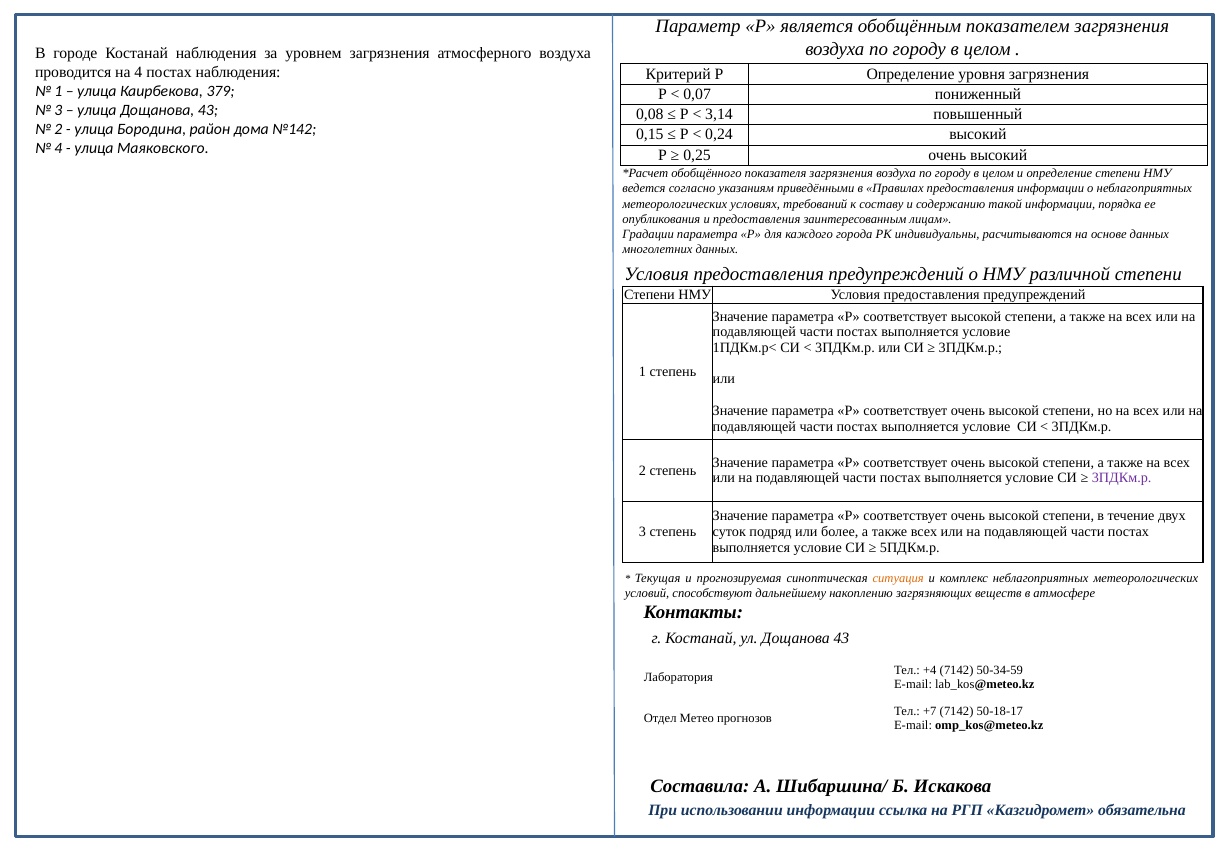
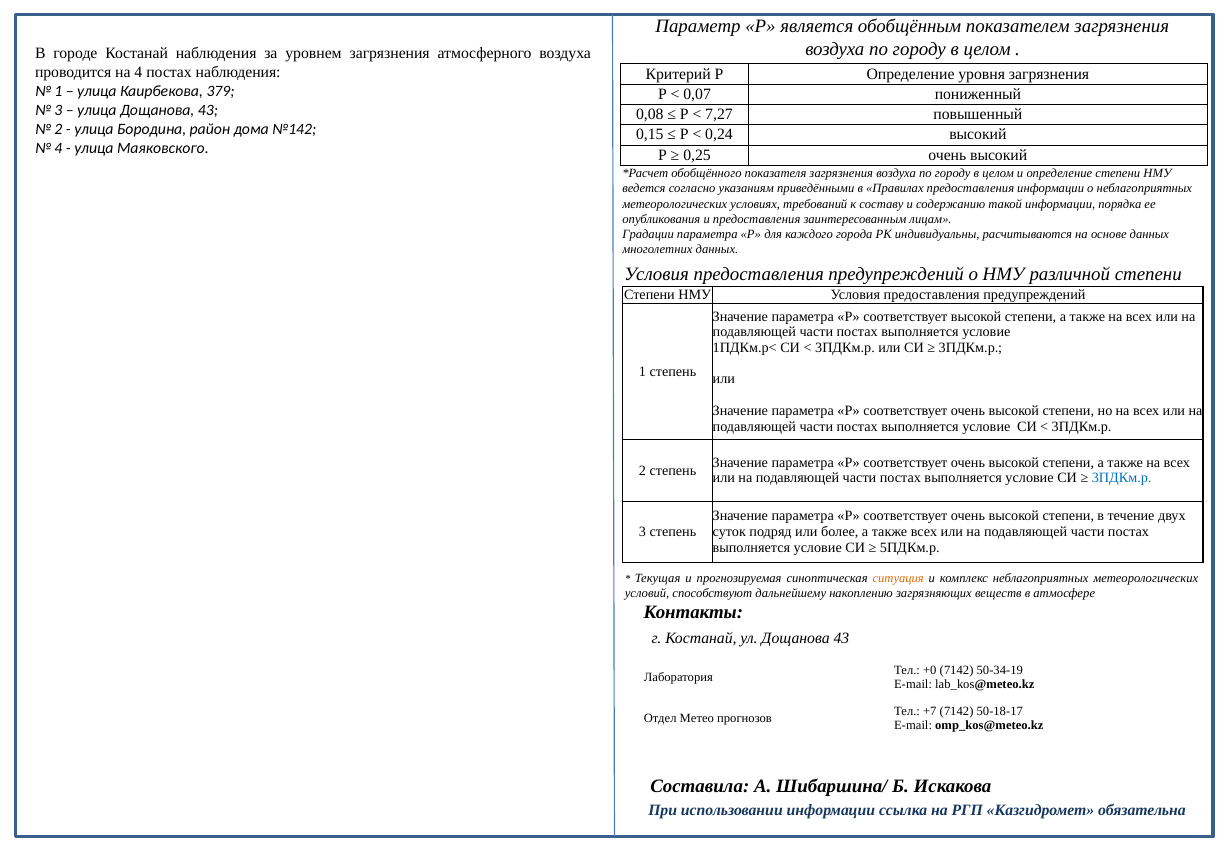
3,14: 3,14 -> 7,27 (719, 114)
3ПДКм.р colour: purple -> blue (1122, 478)
+4: +4 -> +0 (930, 670)
50-34-59: 50-34-59 -> 50-34-19 (1000, 670)
